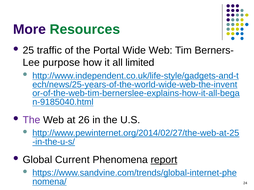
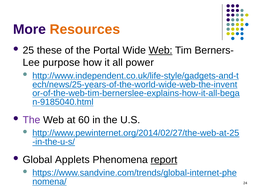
Resources colour: green -> orange (85, 30)
traffic: traffic -> these (49, 50)
Web underline: none -> present (161, 50)
limited: limited -> power (140, 63)
26: 26 -> 60 (84, 120)
Current: Current -> Applets (72, 160)
